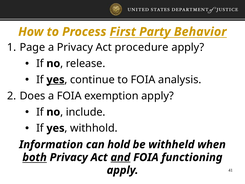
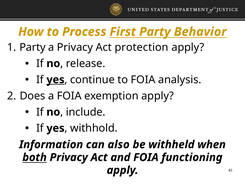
Page: Page -> Party (32, 47)
procedure: procedure -> protection (142, 47)
hold: hold -> also (119, 144)
and underline: present -> none (120, 157)
